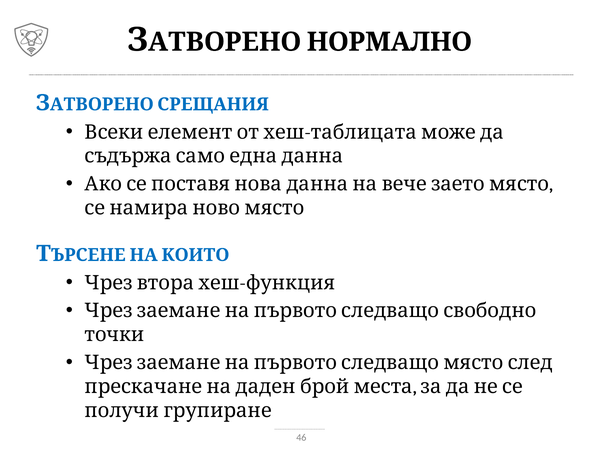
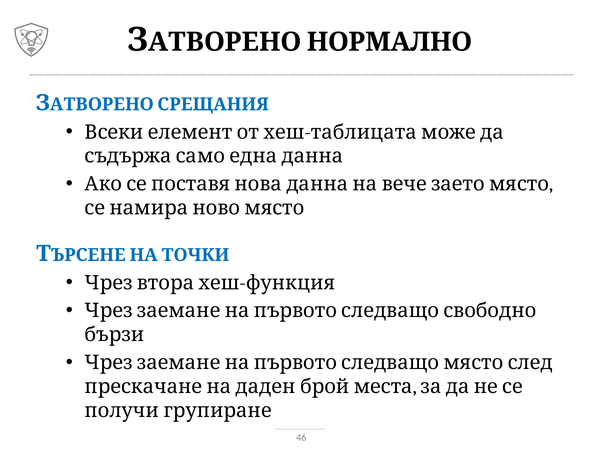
КОИТО: КОИТО -> ТОЧКИ (195, 255)
точки: точки -> бързи (114, 335)
